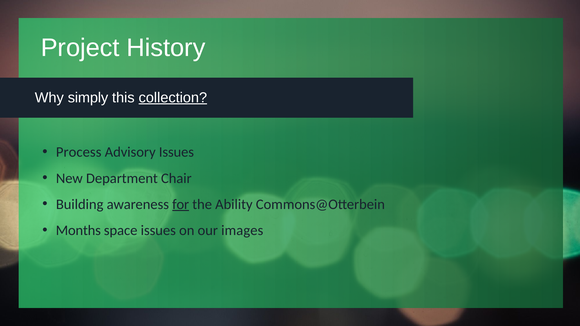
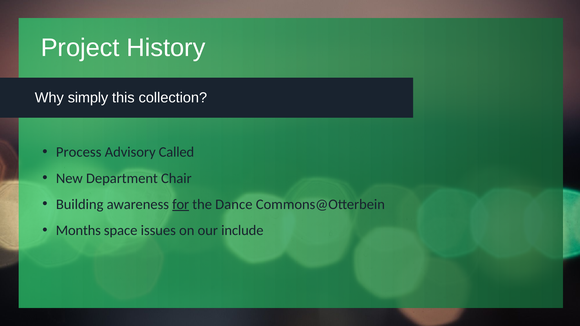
collection underline: present -> none (173, 98)
Advisory Issues: Issues -> Called (176, 152)
Ability: Ability -> Dance (234, 204)
images: images -> include (242, 231)
